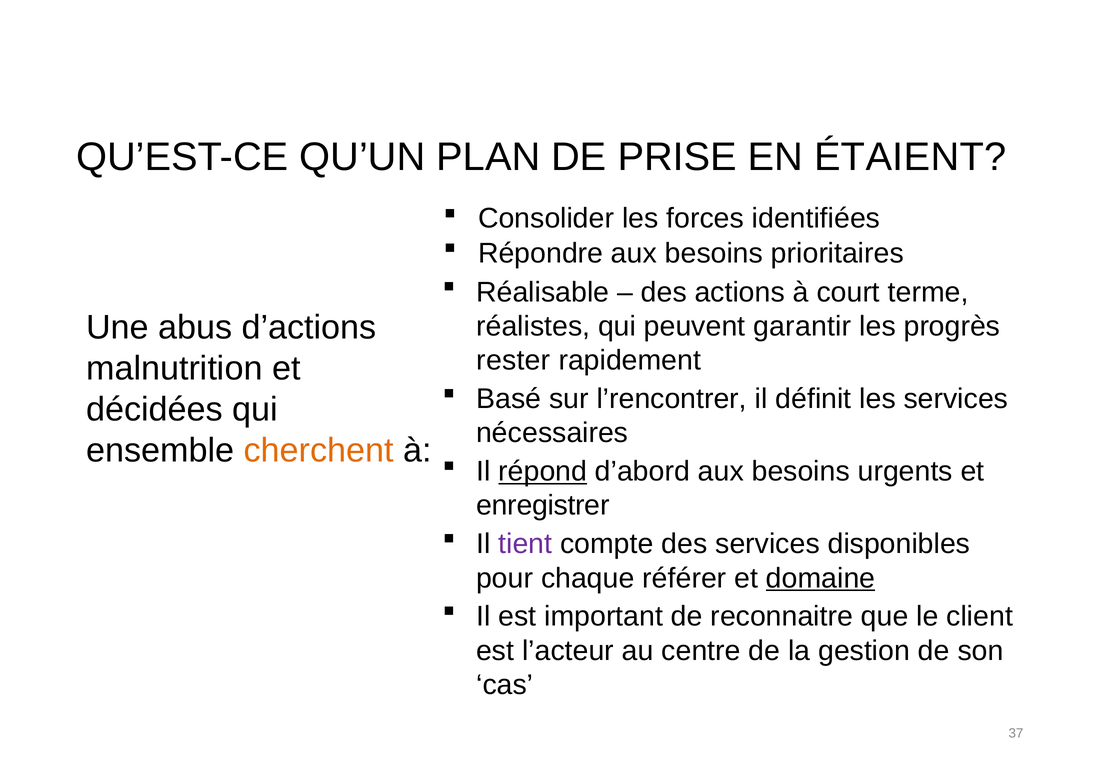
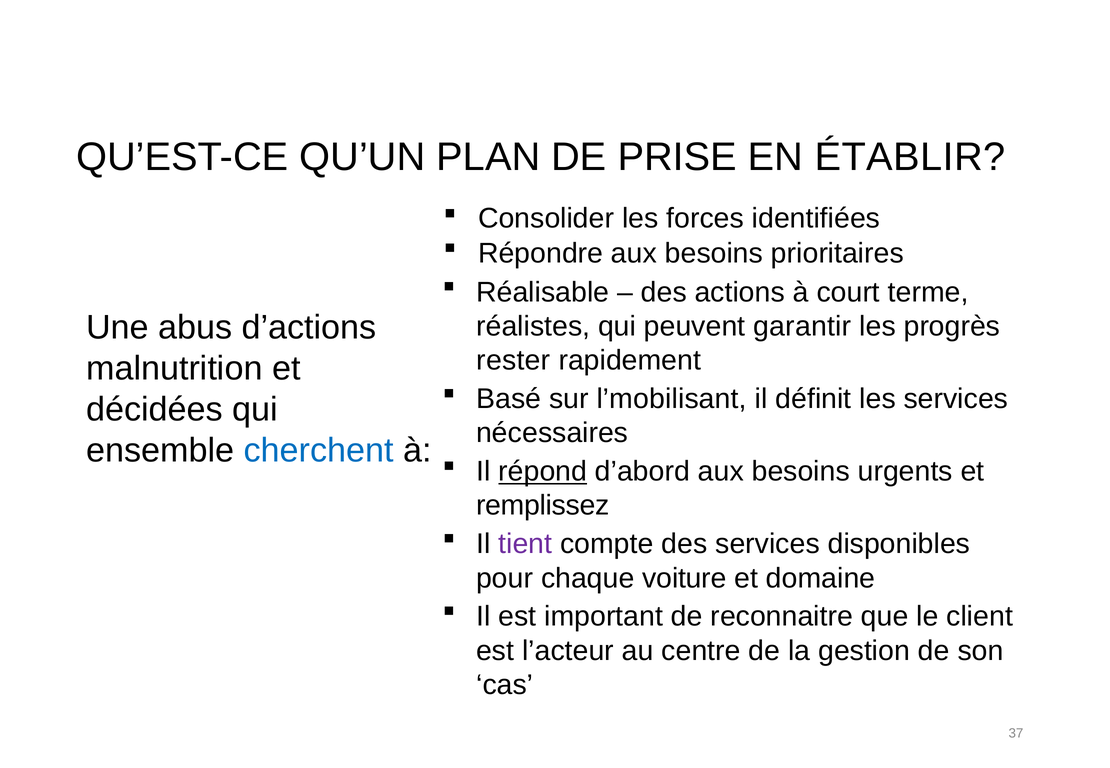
ÉTAIENT: ÉTAIENT -> ÉTABLIR (910, 157)
l’rencontrer: l’rencontrer -> l’mobilisant (672, 399)
cherchent colour: orange -> blue (319, 451)
enregistrer: enregistrer -> remplissez (543, 506)
référer: référer -> voiture (684, 578)
domaine underline: present -> none (821, 578)
